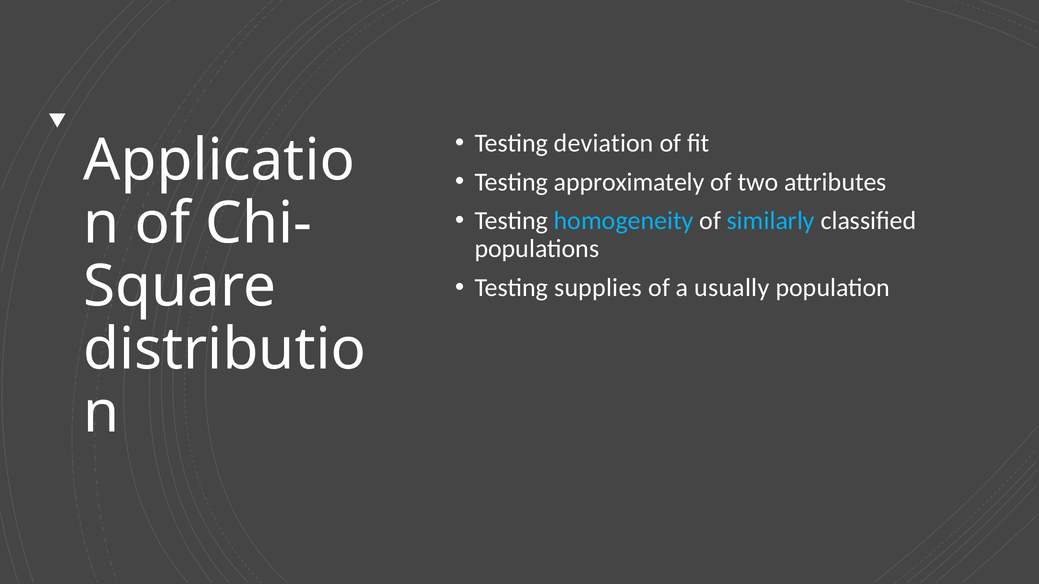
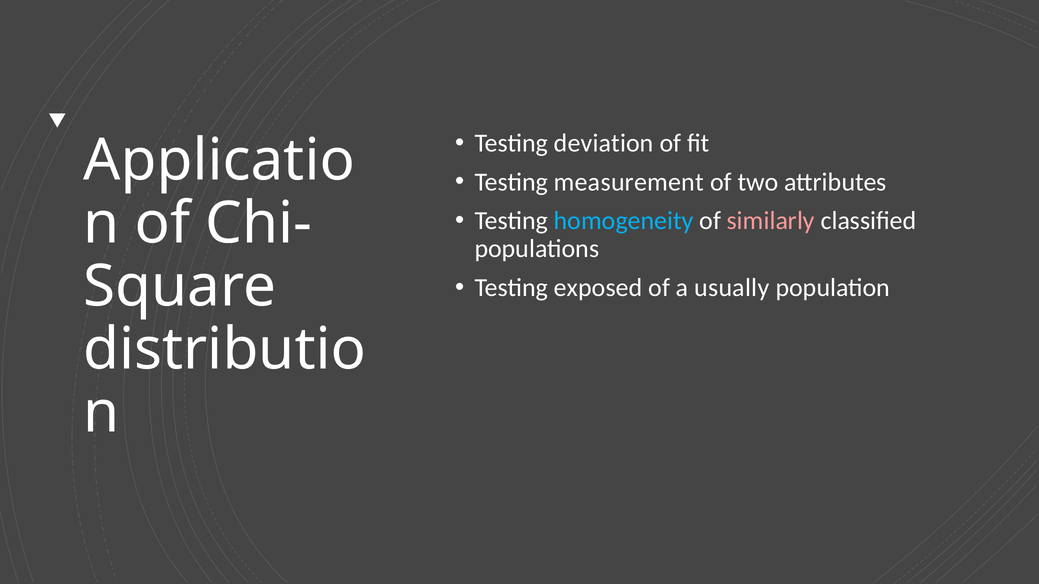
approximately: approximately -> measurement (629, 182)
similarly colour: light blue -> pink (771, 221)
supplies: supplies -> exposed (598, 288)
